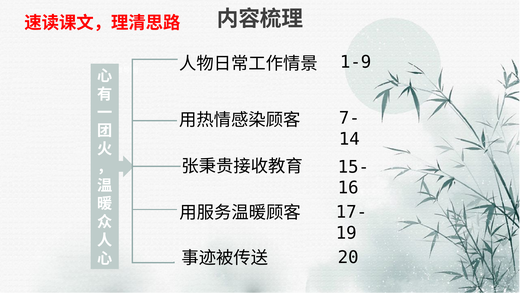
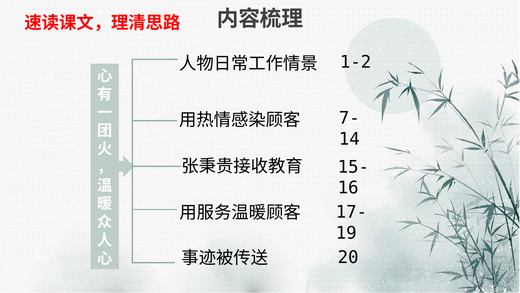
1-9: 1-9 -> 1-2 (356, 62)
